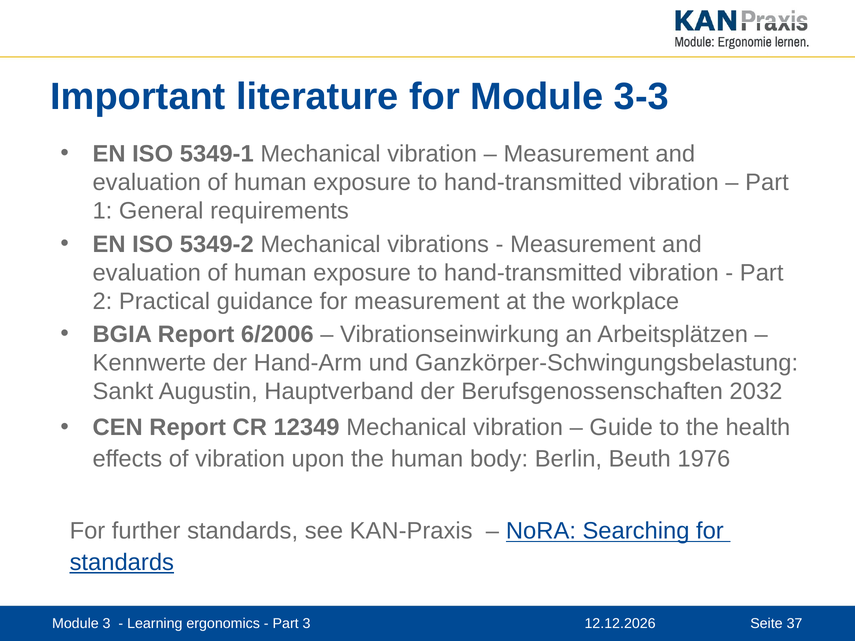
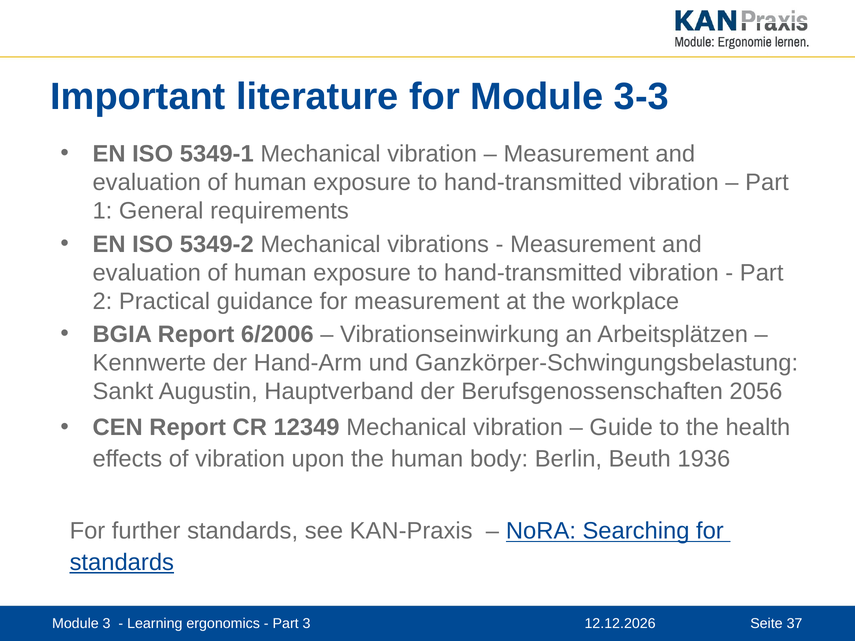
2032: 2032 -> 2056 (756, 392)
1976: 1976 -> 1936 (704, 459)
